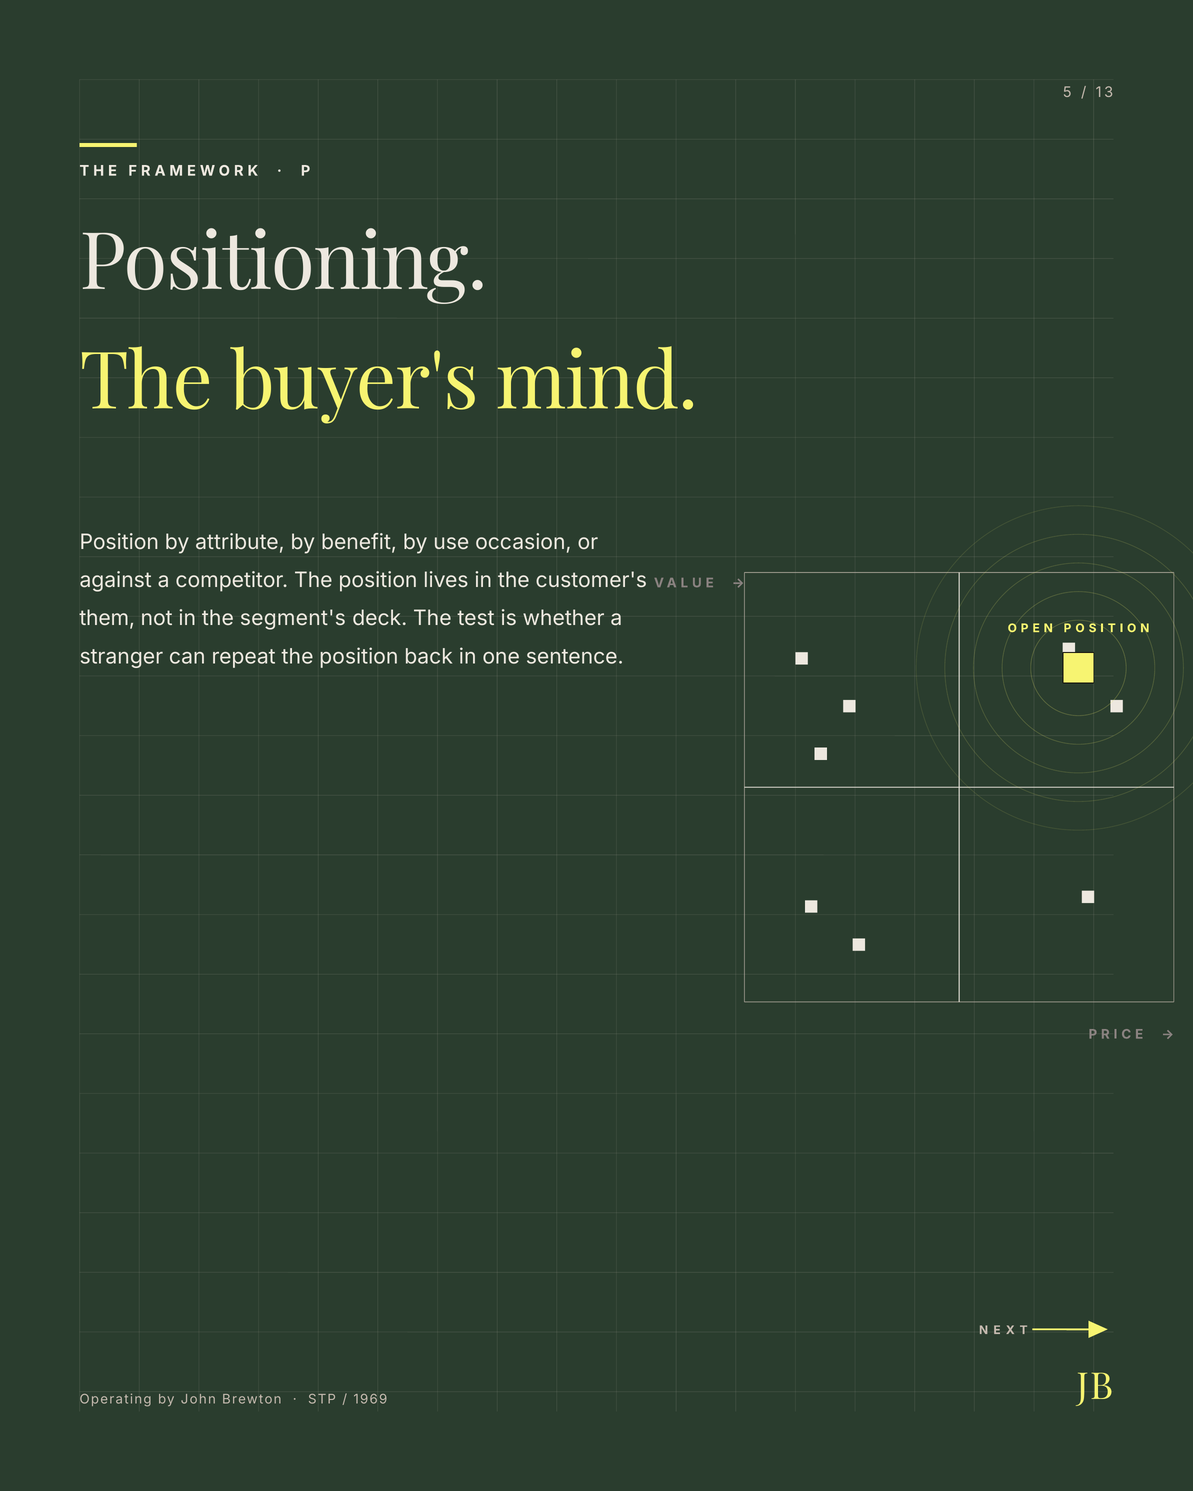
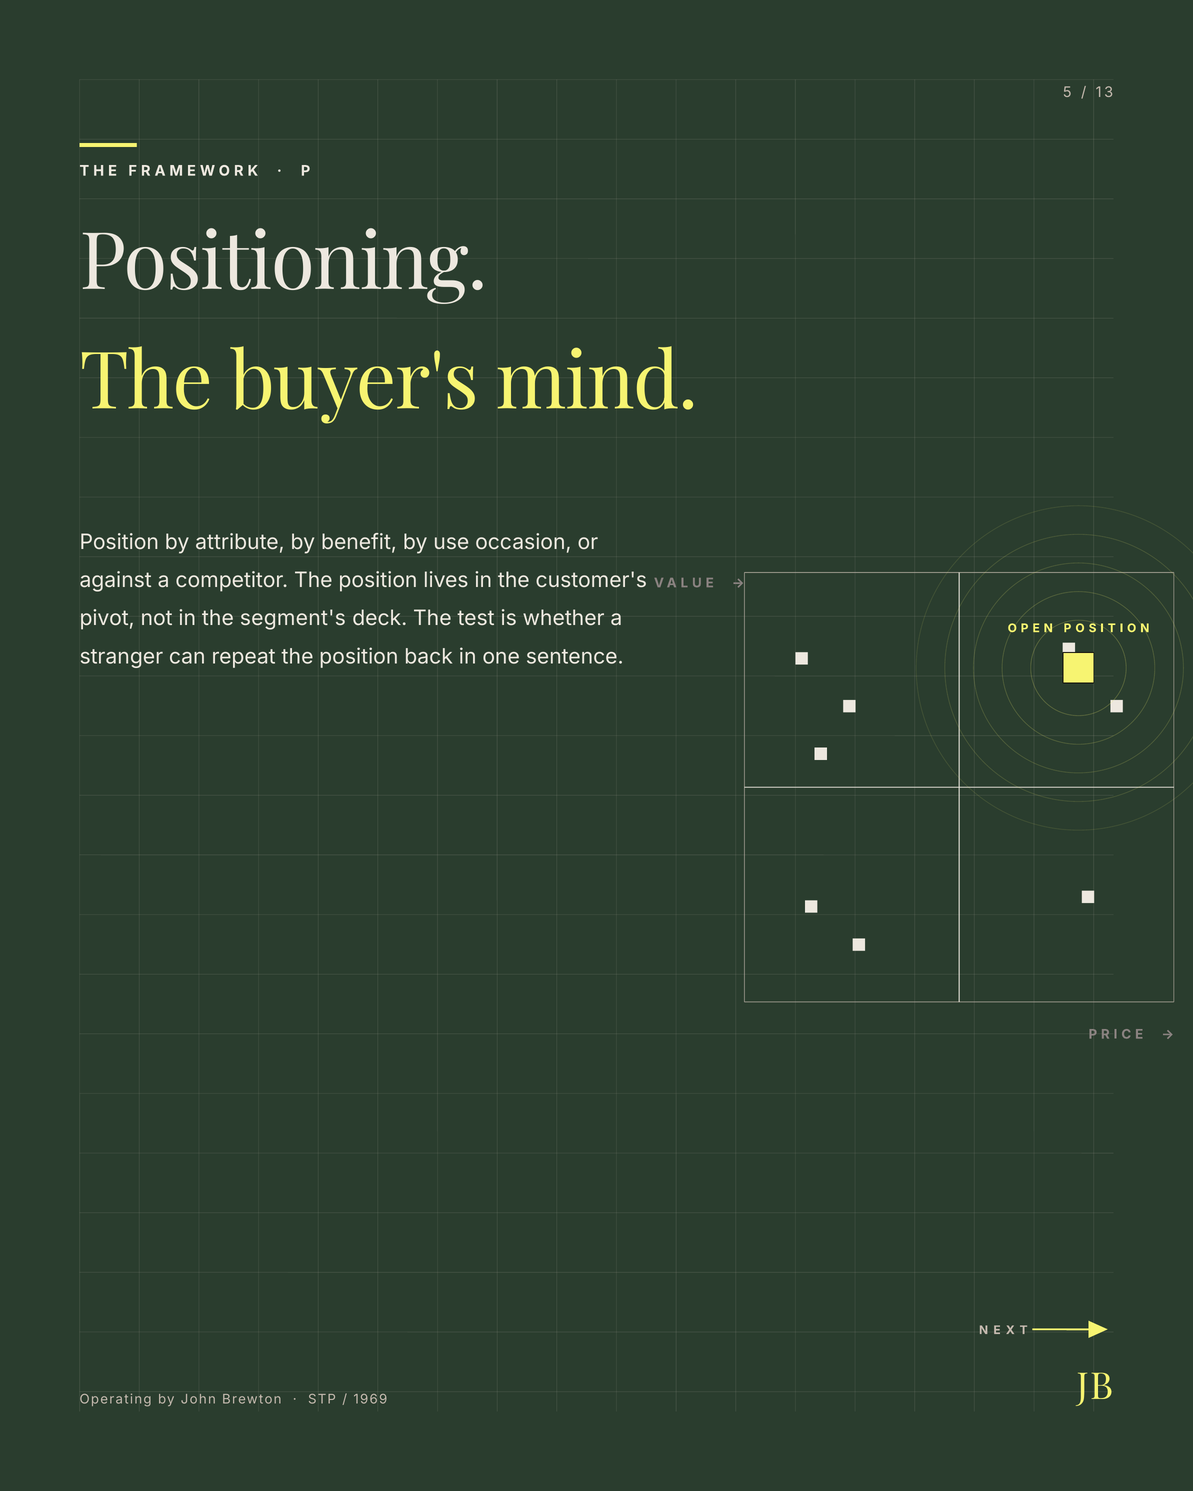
them: them -> pivot (107, 619)
